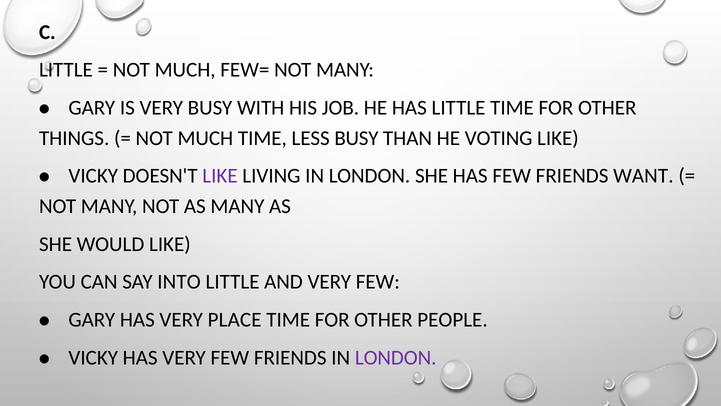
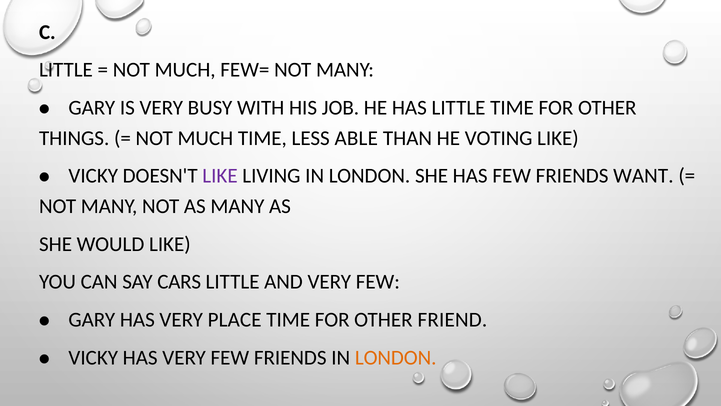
LESS BUSY: BUSY -> ABLE (356, 138)
INTO: INTO -> CARS (179, 282)
PEOPLE: PEOPLE -> FRIEND (452, 319)
LONDON colour: purple -> orange (396, 357)
